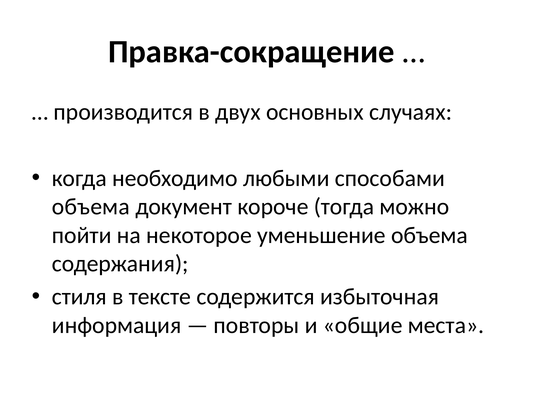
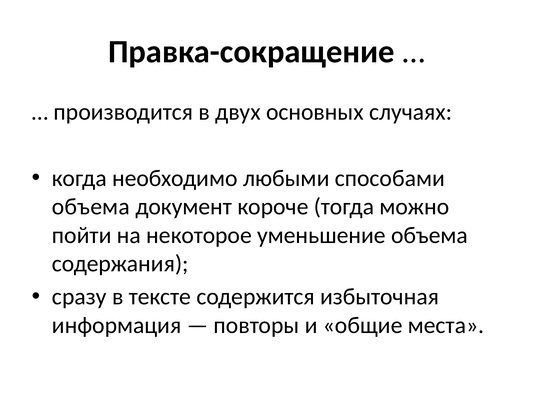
стиля: стиля -> сразу (79, 297)
